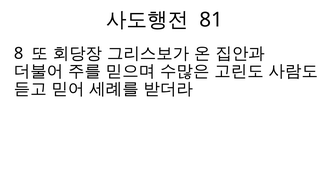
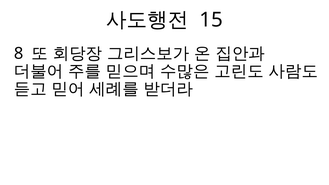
81: 81 -> 15 (211, 20)
